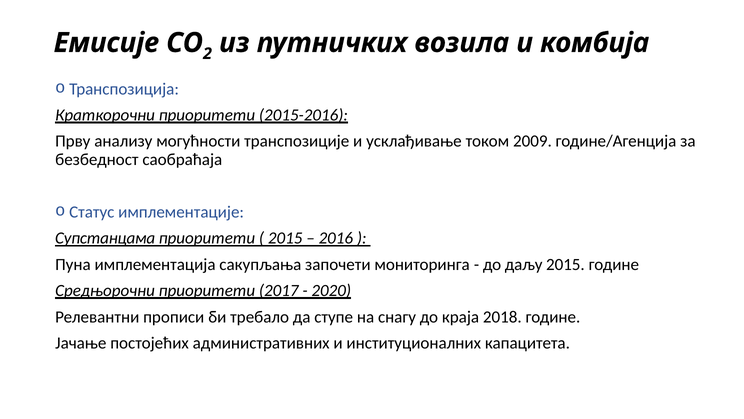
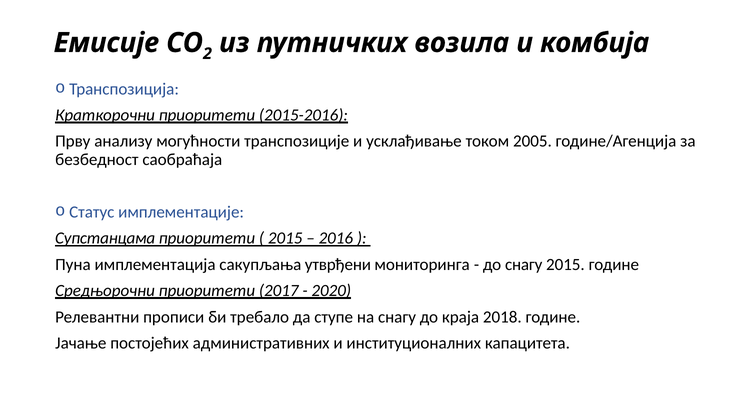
2009: 2009 -> 2005 (532, 141)
започети: започети -> утврђени (338, 264)
до даљу: даљу -> снагу (524, 264)
